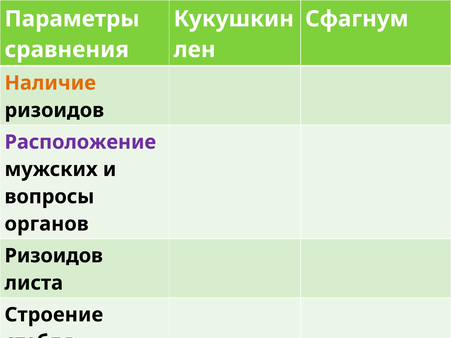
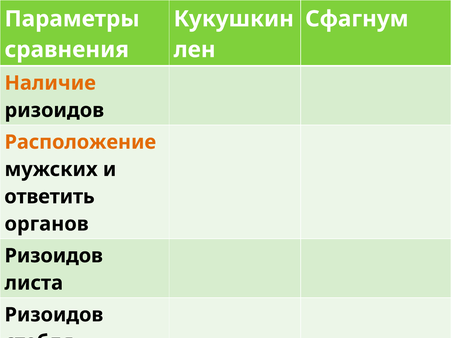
Расположение colour: purple -> orange (80, 142)
вопросы: вопросы -> ответить (49, 197)
Строение: Строение -> Ризоидов (54, 315)
